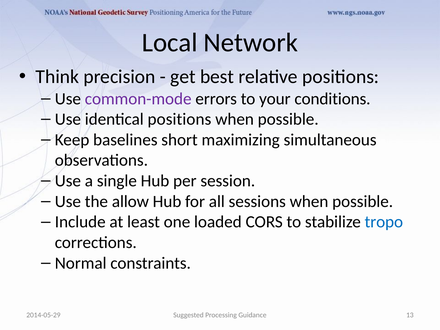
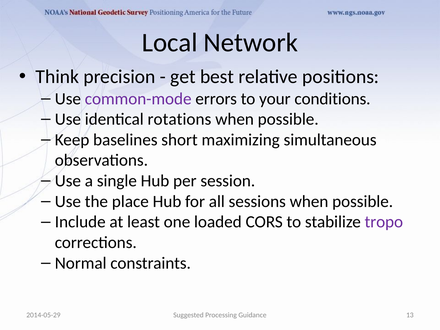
identical positions: positions -> rotations (179, 119)
allow: allow -> place (130, 201)
tropo colour: blue -> purple (384, 222)
